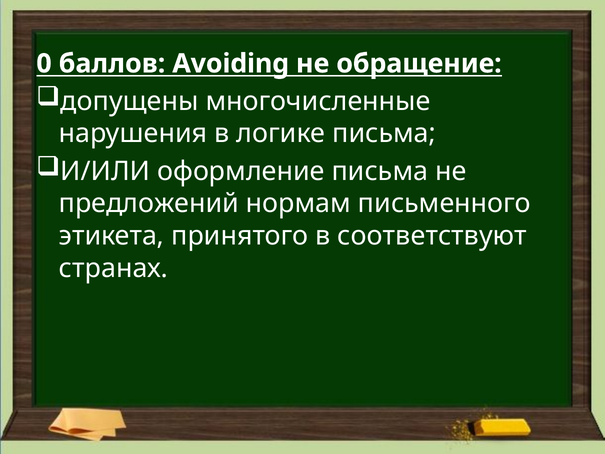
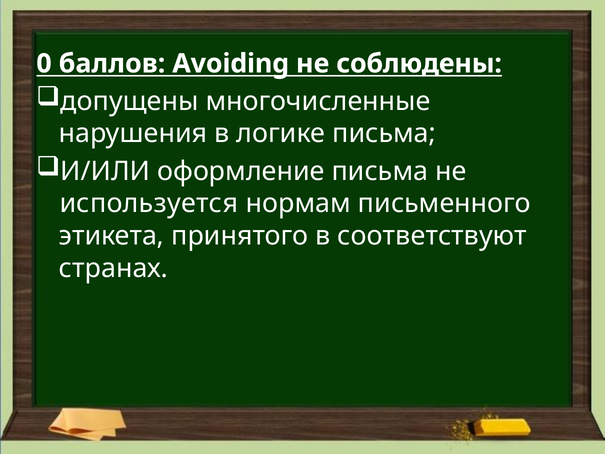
обращение: обращение -> соблюдены (419, 64)
предложений: предложений -> используется (149, 203)
